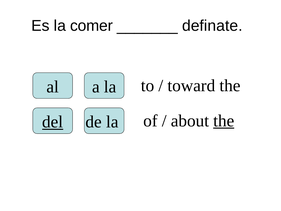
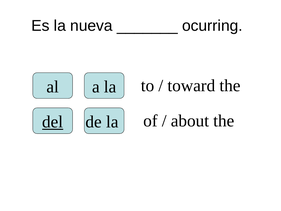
comer: comer -> nueva (91, 26)
definate: definate -> ocurring (212, 26)
the underline: present -> none (224, 121)
